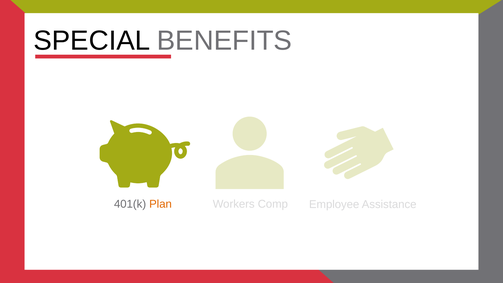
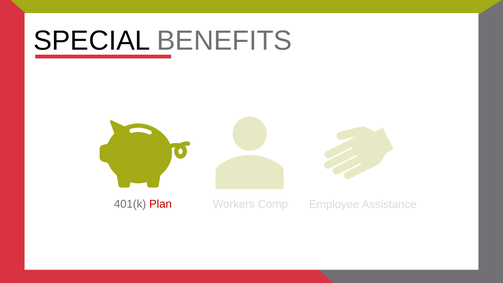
Plan colour: orange -> red (161, 204)
